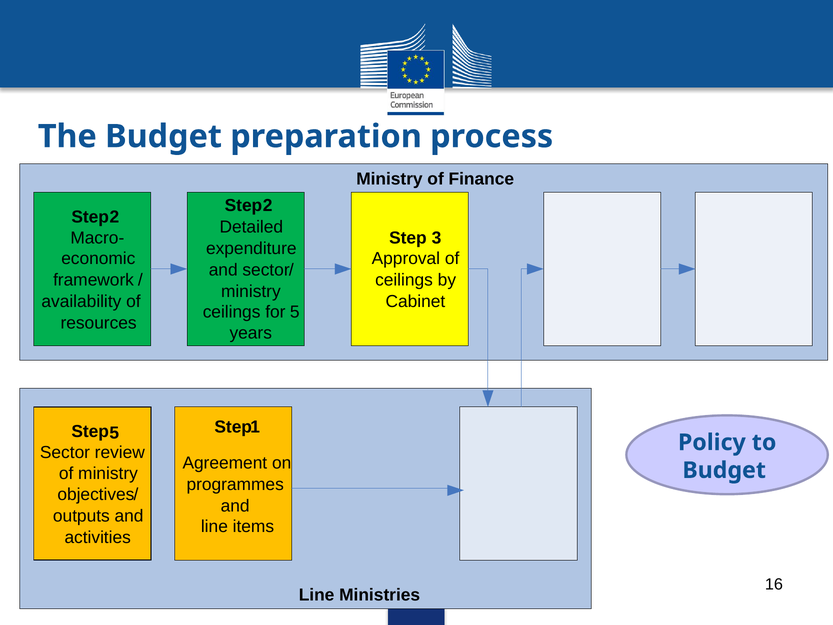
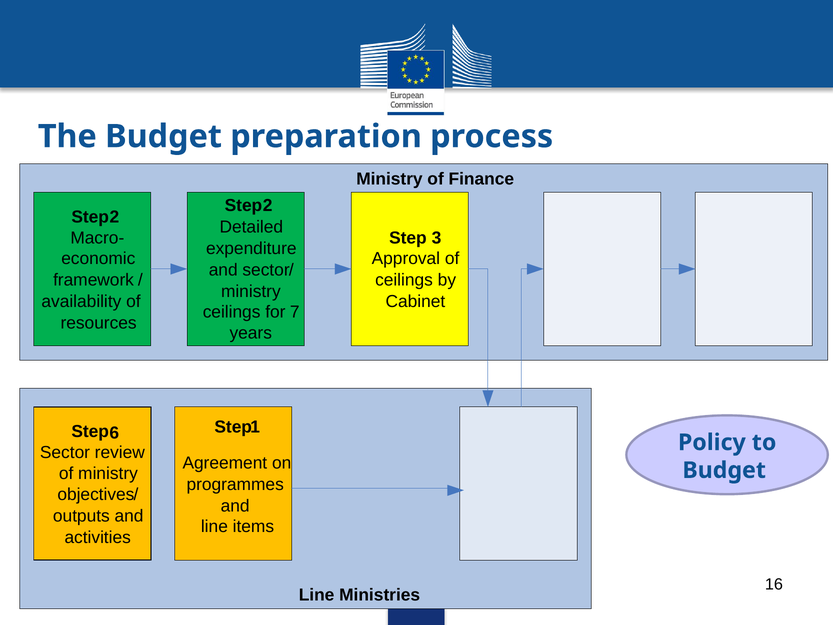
for 5: 5 -> 7 (295, 312)
Step 5: 5 -> 6 (114, 433)
